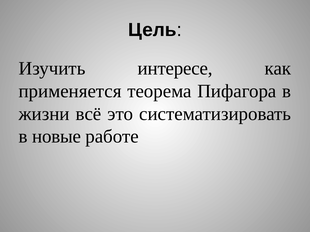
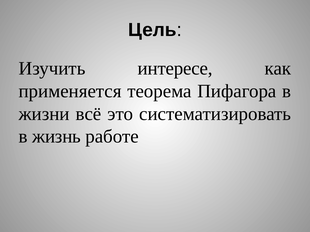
новые: новые -> жизнь (57, 137)
